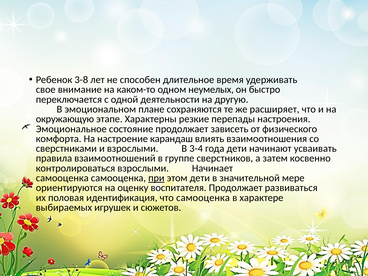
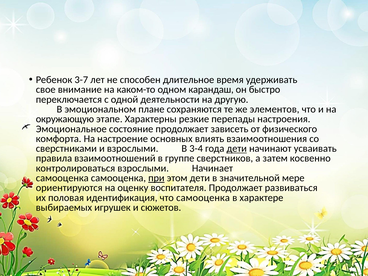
3-8: 3-8 -> 3-7 (81, 80)
неумелых: неумелых -> карандаш (211, 90)
расширяет: расширяет -> элементов (275, 109)
карандаш: карандаш -> основных (171, 139)
дети underline: none -> present (237, 149)
